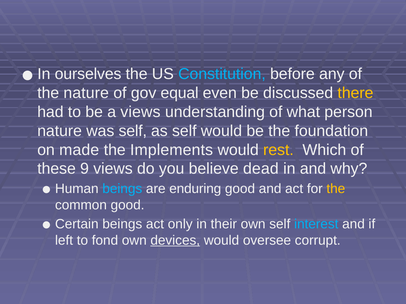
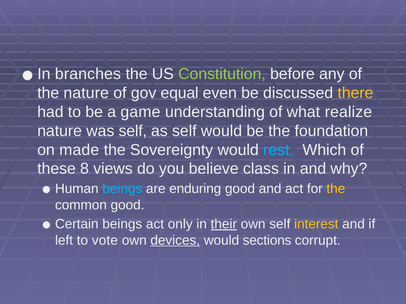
ourselves: ourselves -> branches (88, 74)
Constitution colour: light blue -> light green (222, 74)
a views: views -> game (140, 112)
person: person -> realize (348, 112)
Implements: Implements -> Sovereignty (172, 150)
rest colour: yellow -> light blue (278, 150)
9: 9 -> 8 (85, 169)
dead: dead -> class (261, 169)
their underline: none -> present (224, 224)
interest colour: light blue -> yellow (316, 224)
fond: fond -> vote (105, 241)
oversee: oversee -> sections (267, 241)
